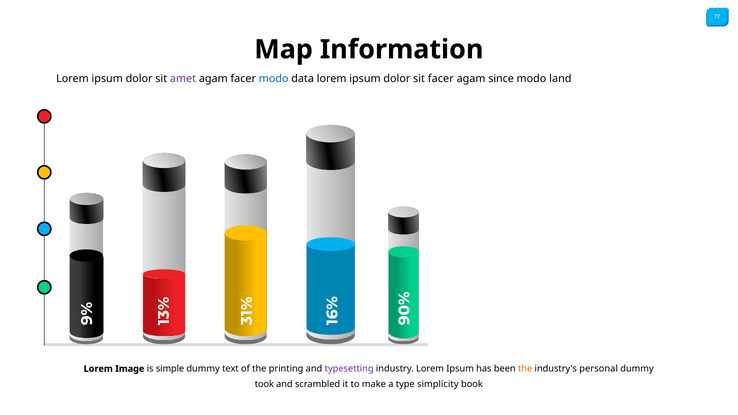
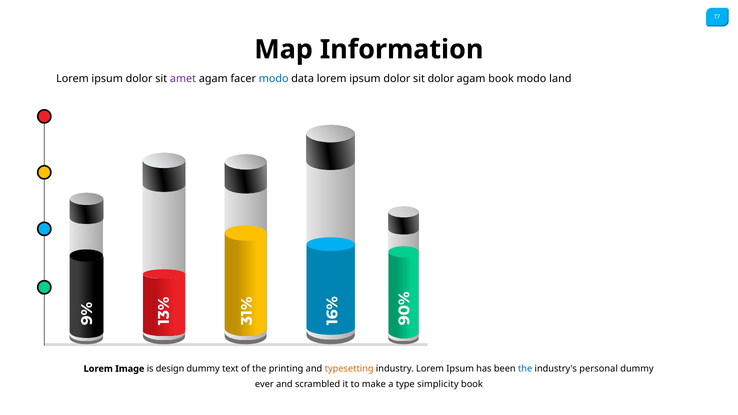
sit facer: facer -> dolor (441, 79)
agam since: since -> book (501, 79)
simple: simple -> design (170, 369)
typesetting colour: purple -> orange (349, 369)
the colour: orange -> blue (525, 369)
took: took -> ever (264, 384)
